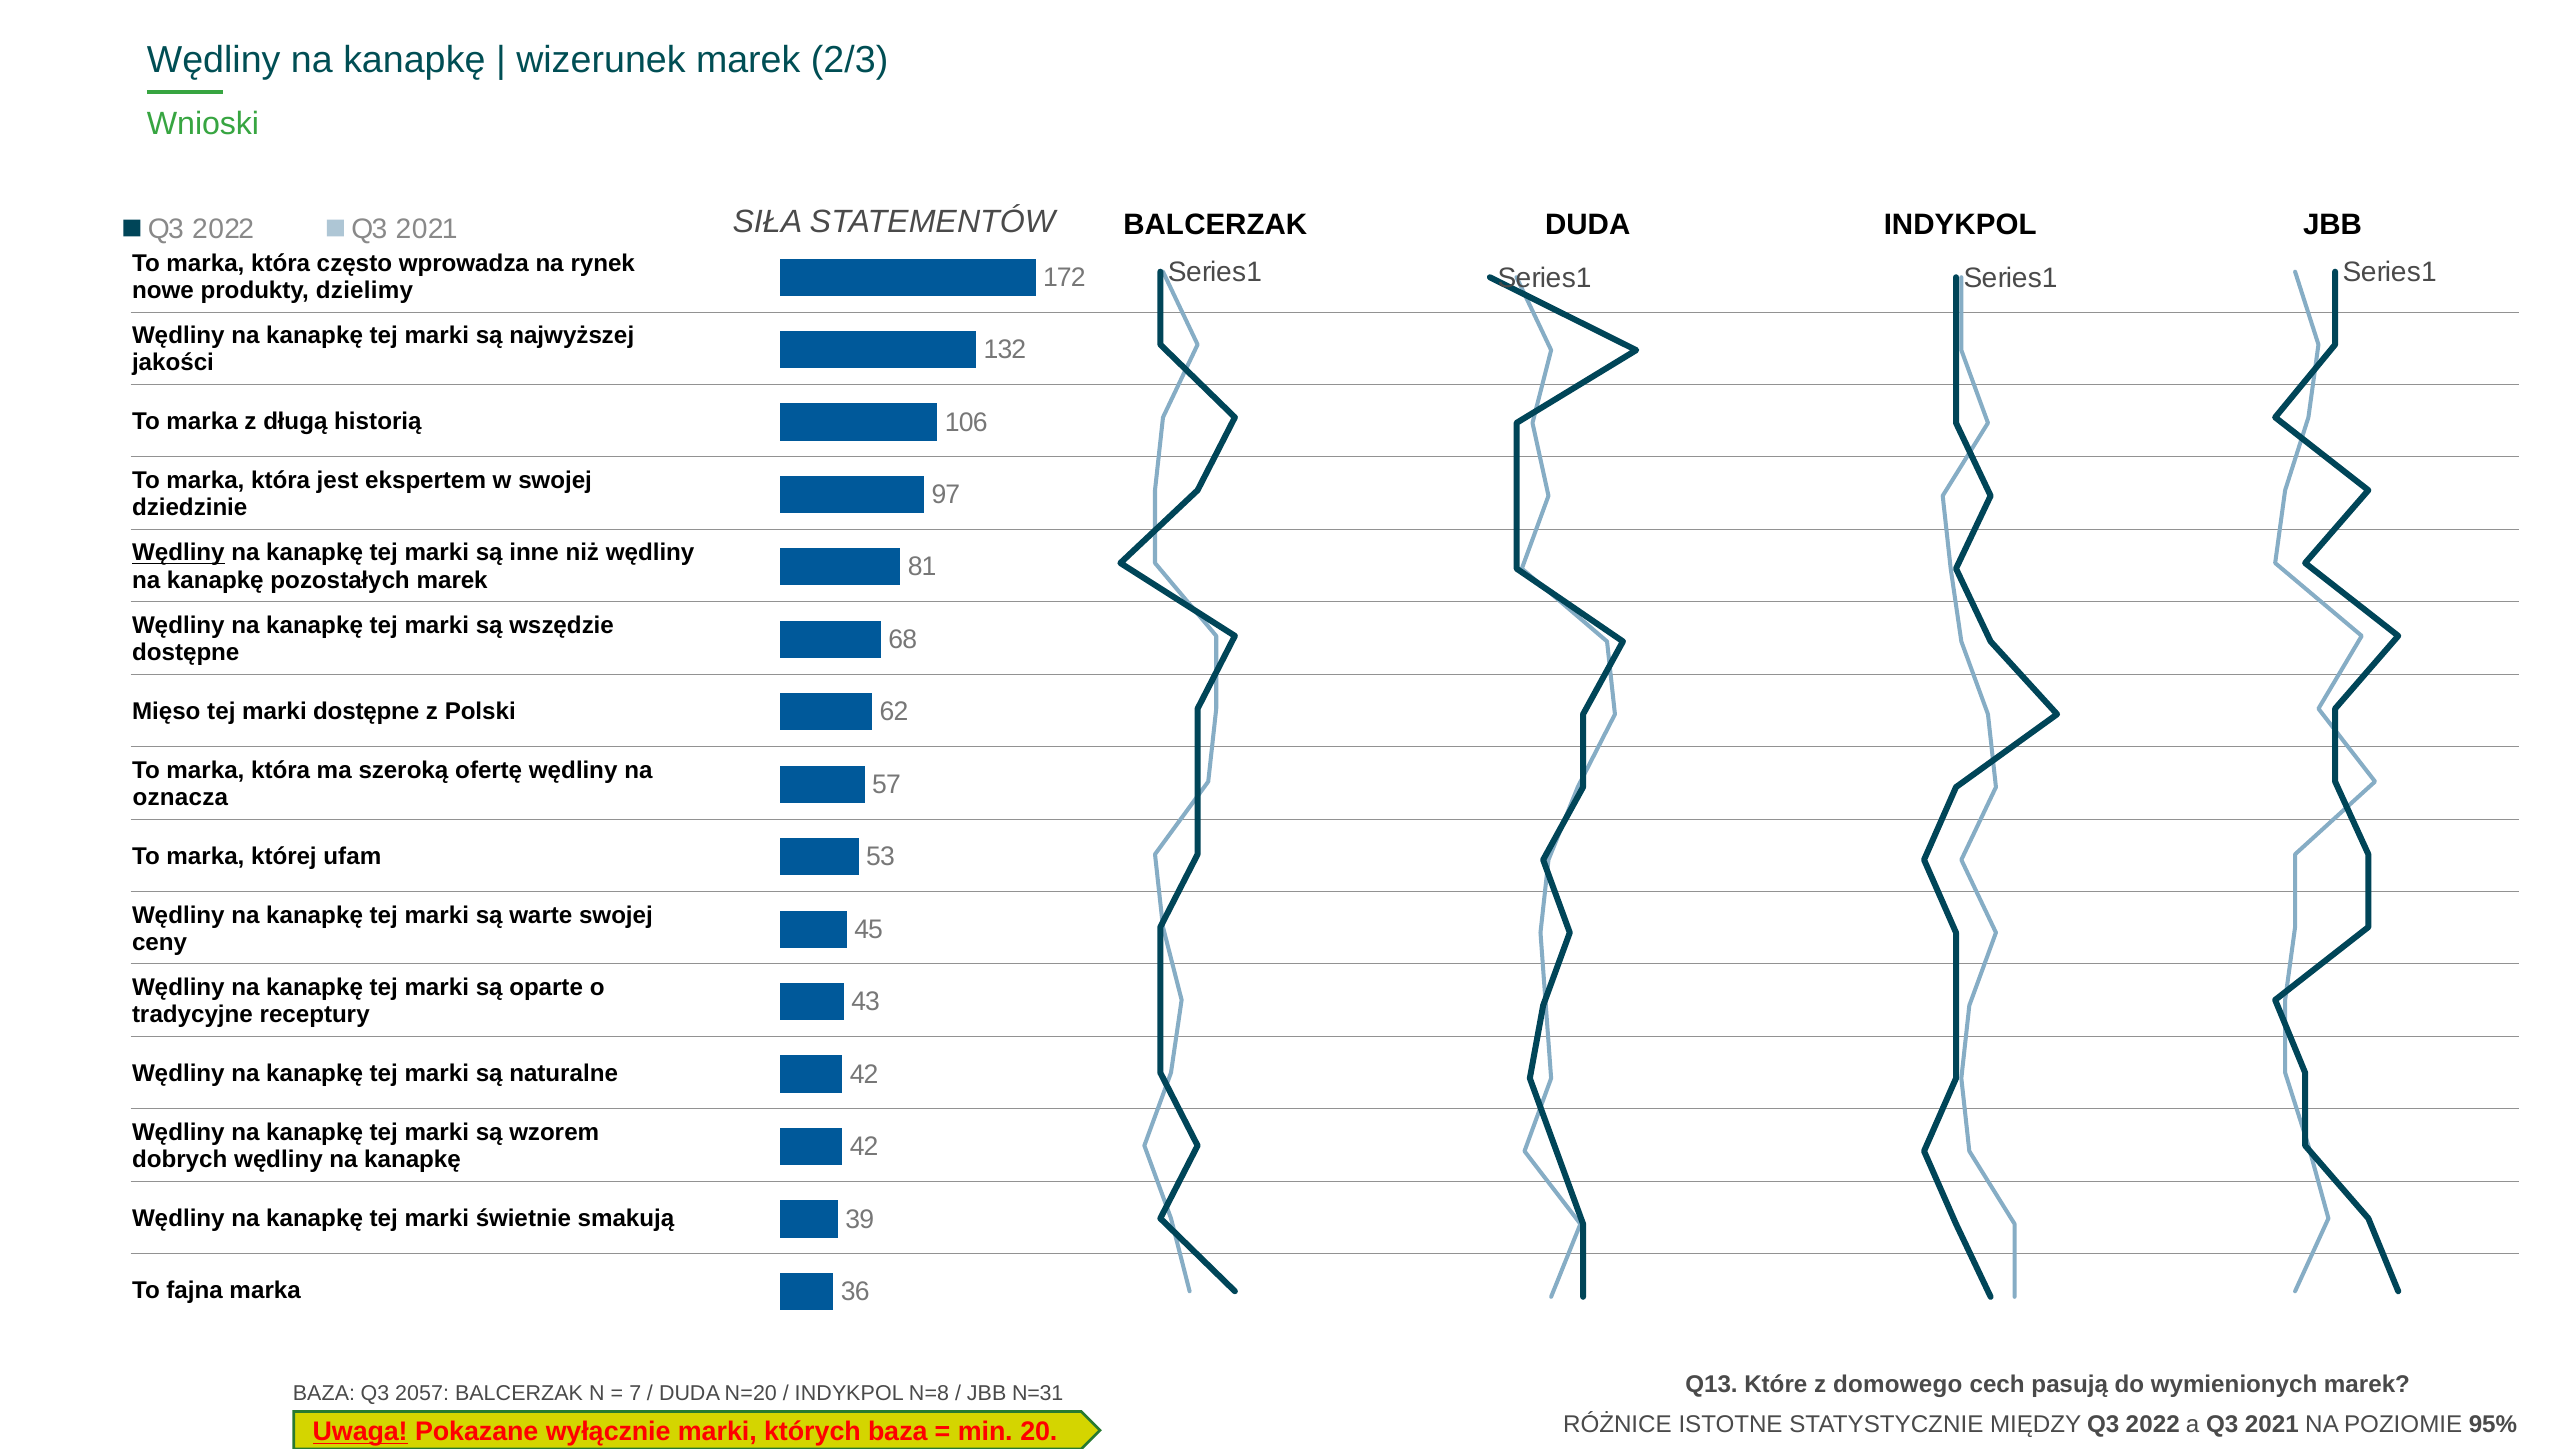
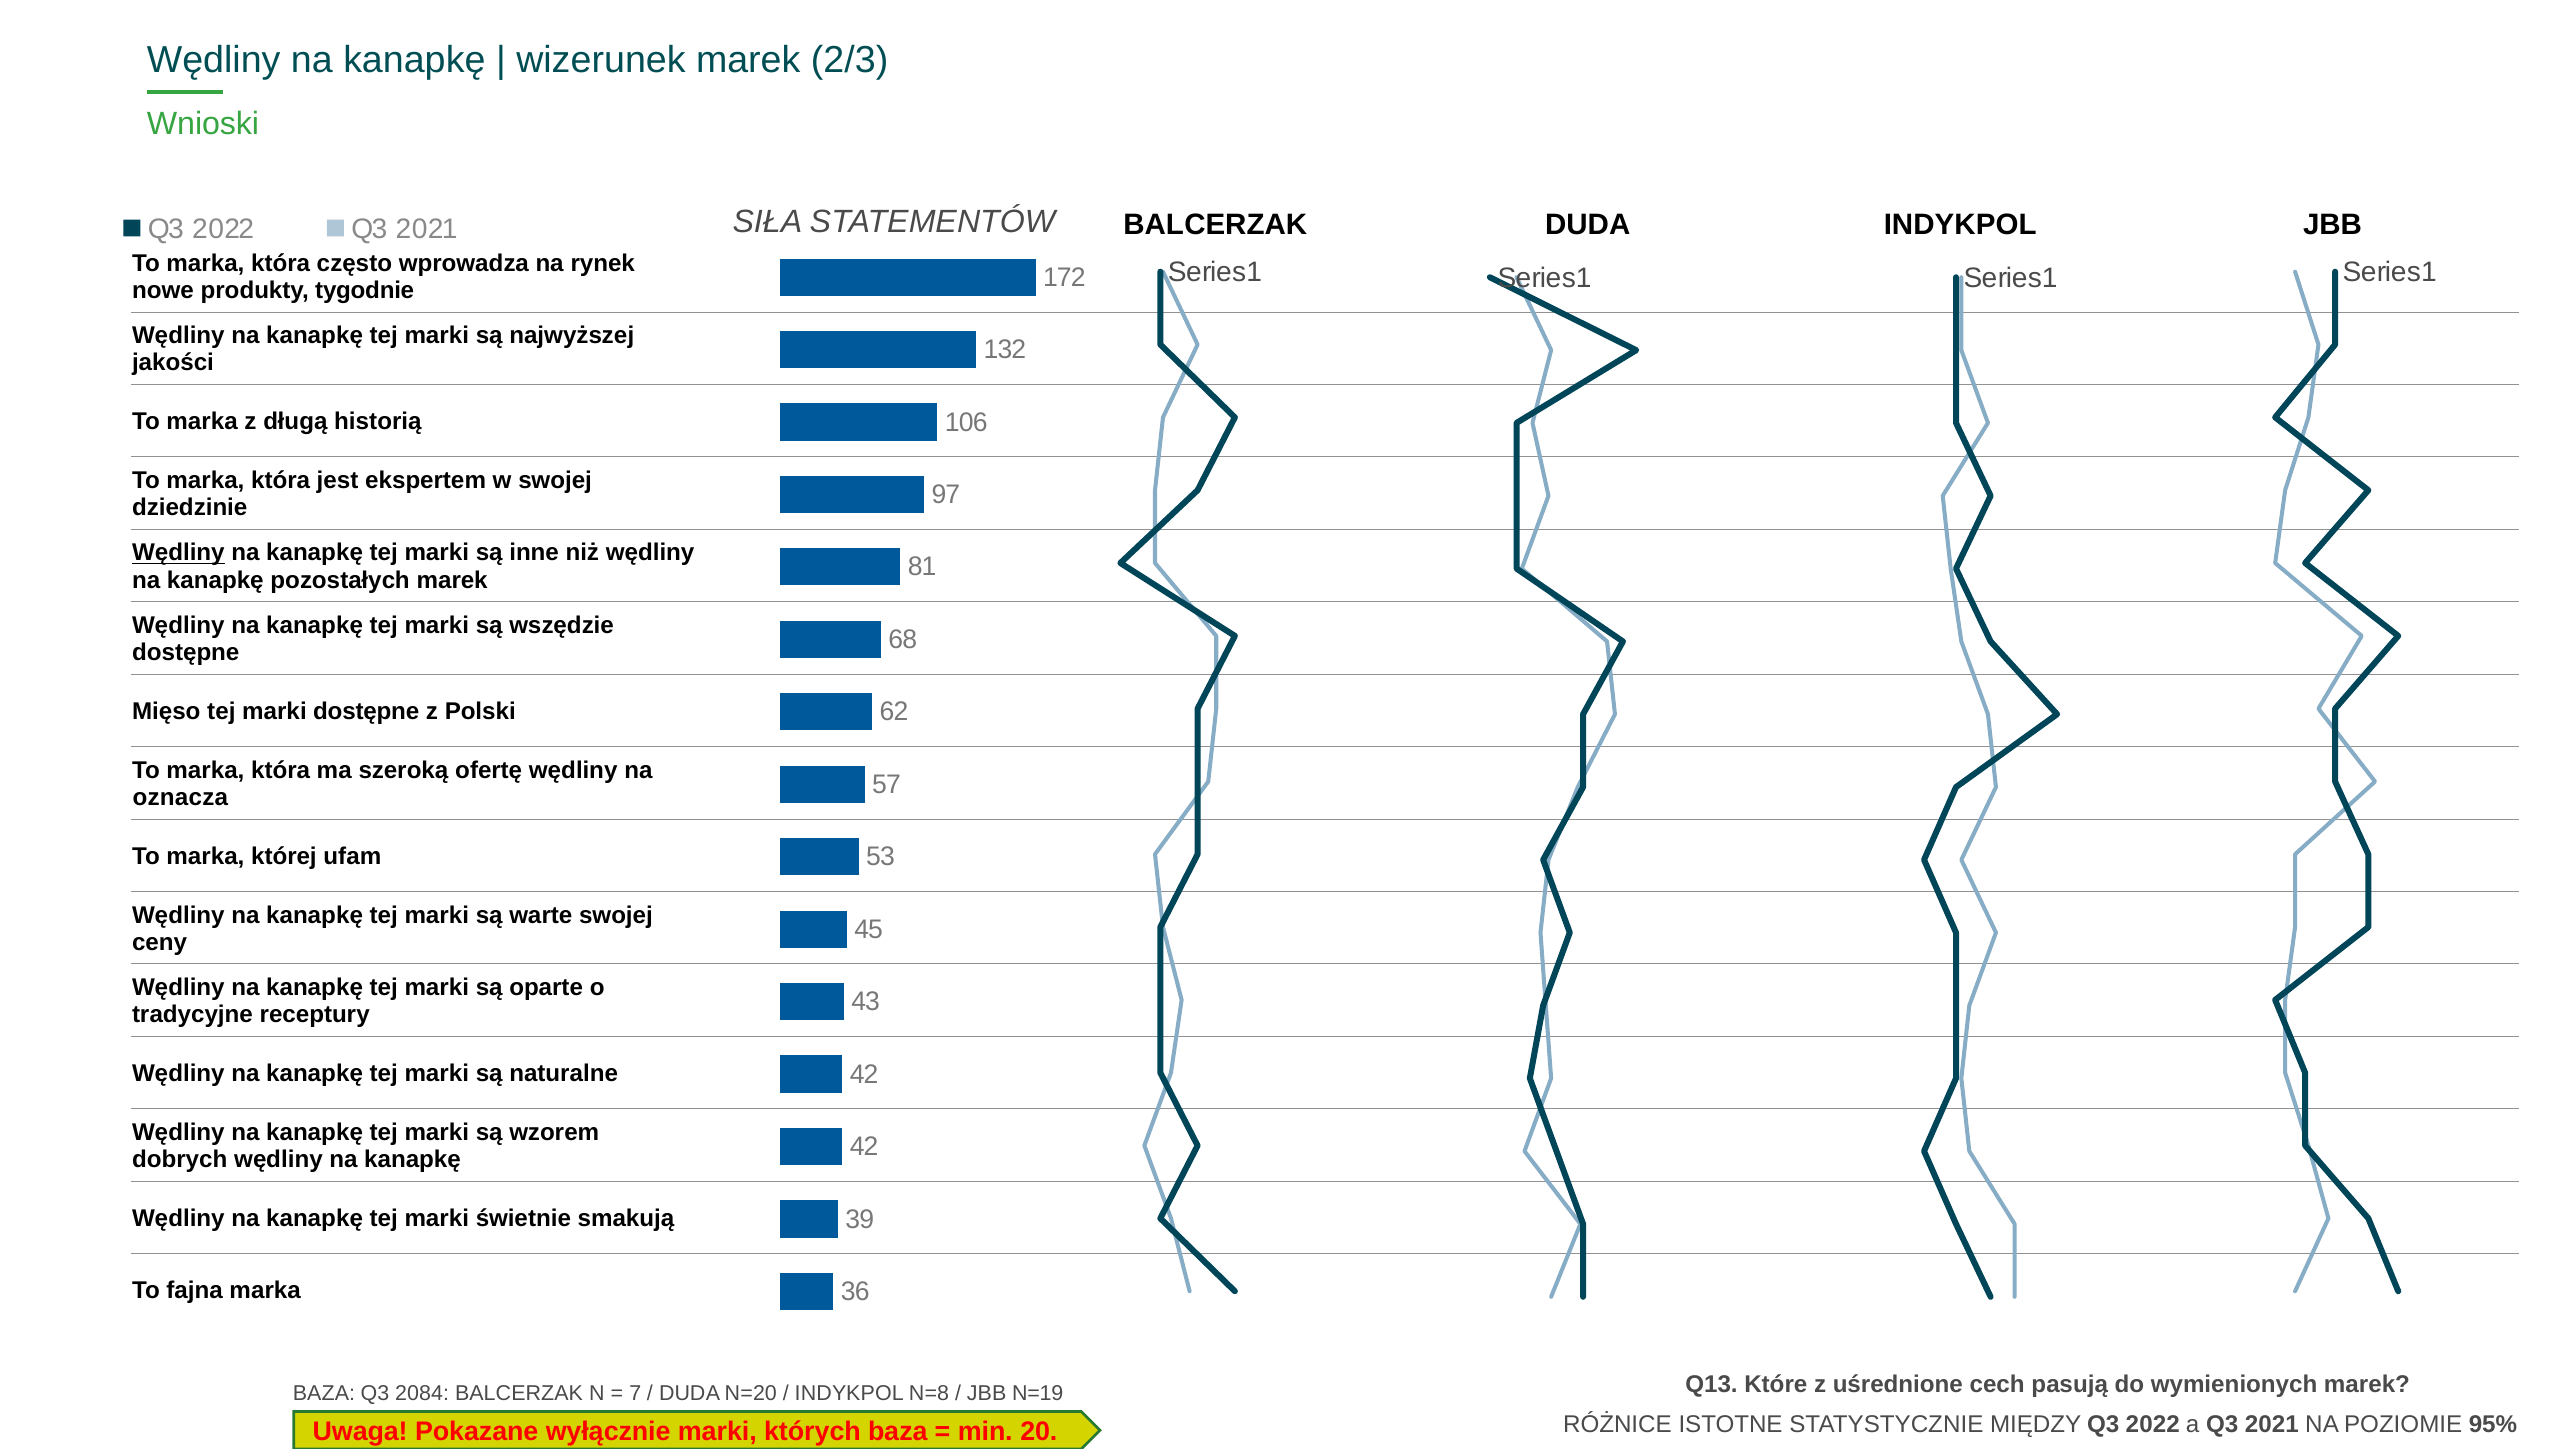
dzielimy: dzielimy -> tygodnie (365, 290)
2057: 2057 -> 2084 (422, 1393)
N=31: N=31 -> N=19 (1038, 1393)
domowego: domowego -> uśrednione (1898, 1385)
Uwaga underline: present -> none (360, 1432)
